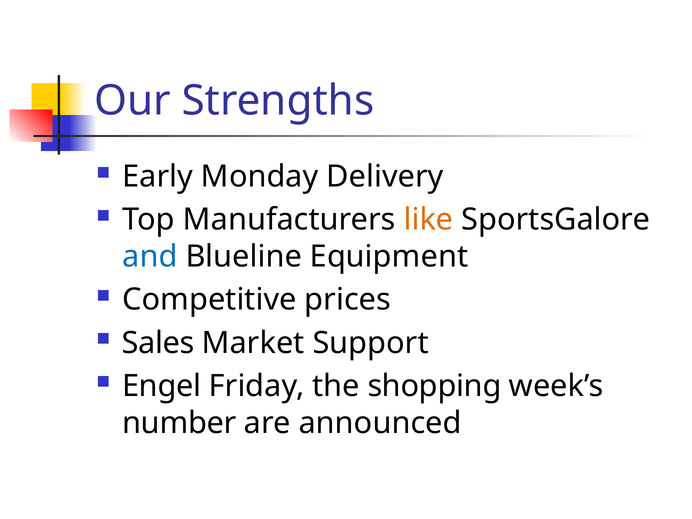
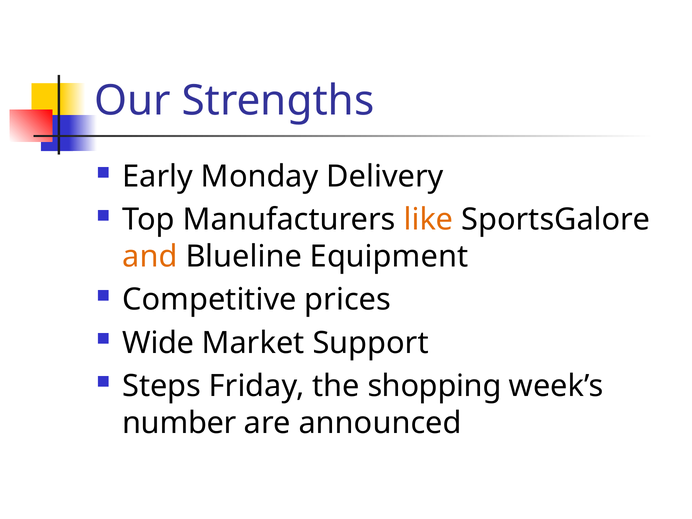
and colour: blue -> orange (150, 257)
Sales: Sales -> Wide (158, 343)
Engel: Engel -> Steps (162, 386)
